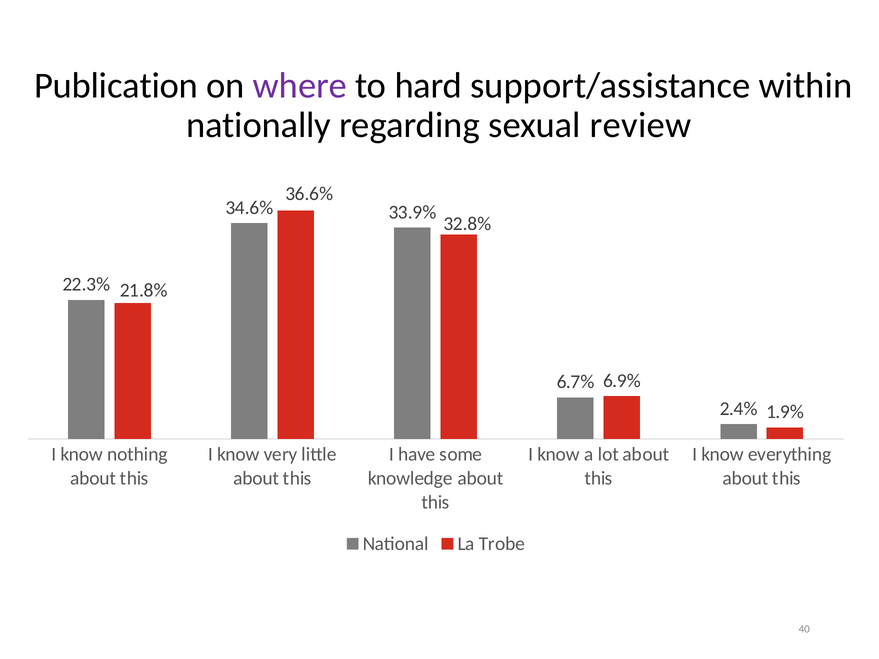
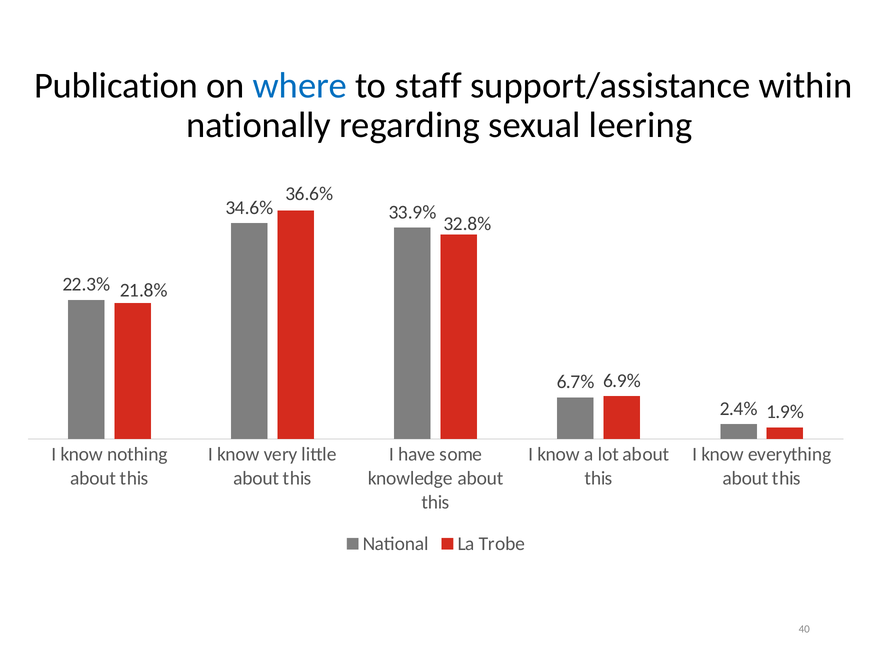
where colour: purple -> blue (300, 86)
hard: hard -> staff (428, 86)
review: review -> leering (641, 125)
